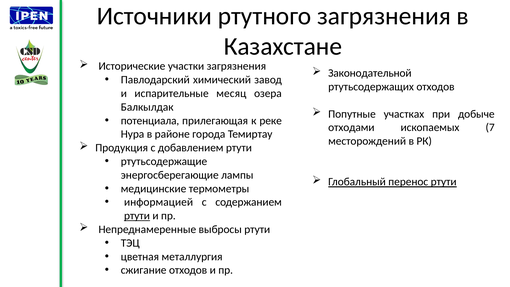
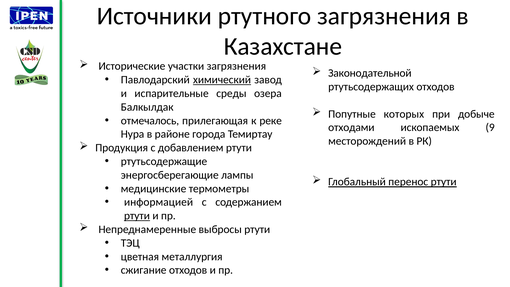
химический underline: none -> present (222, 80)
месяц: месяц -> среды (231, 93)
участках: участках -> которых (404, 114)
потенциала: потенциала -> отмечалось (150, 121)
7: 7 -> 9 (490, 128)
